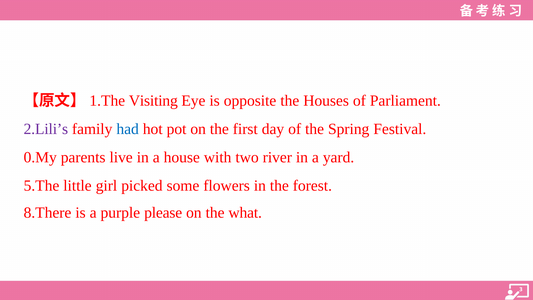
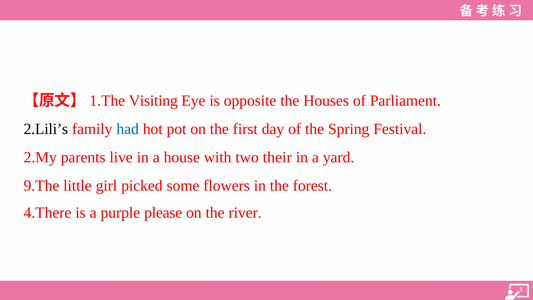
2.Lili’s colour: purple -> black (46, 129)
0.My: 0.My -> 2.My (40, 157)
river: river -> their (277, 157)
5.The: 5.The -> 9.The (41, 185)
8.There: 8.There -> 4.There (47, 213)
what: what -> river (245, 213)
